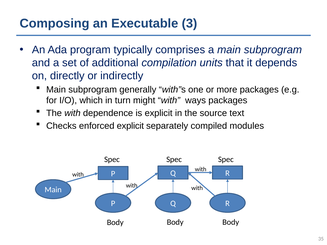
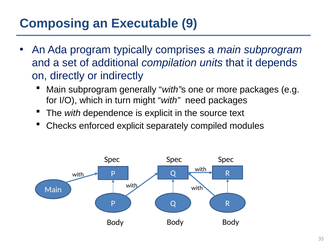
3: 3 -> 9 (189, 24)
ways: ways -> need (195, 101)
